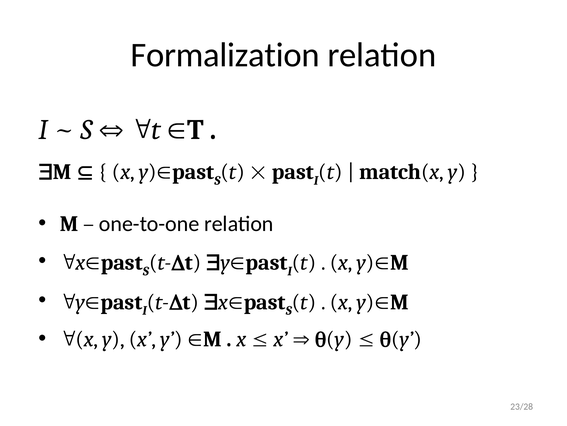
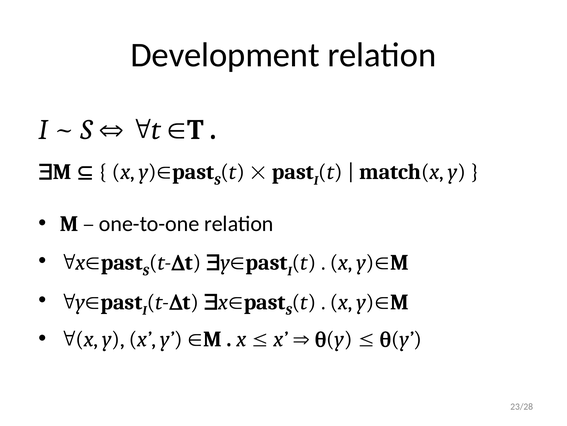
Formalization: Formalization -> Development (225, 55)
